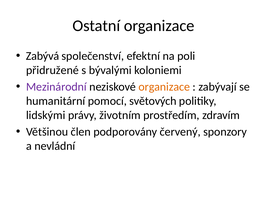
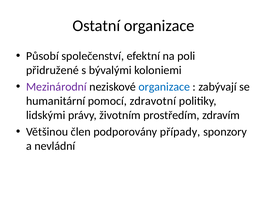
Zabývá: Zabývá -> Působí (42, 56)
organizace colour: orange -> blue (164, 87)
světových: světových -> zdravotní (153, 101)
červený: červený -> případy (180, 132)
